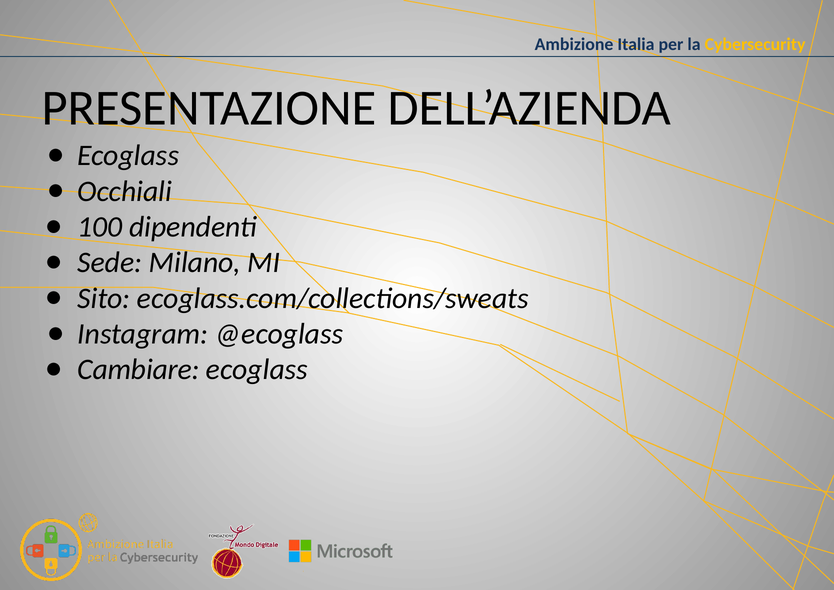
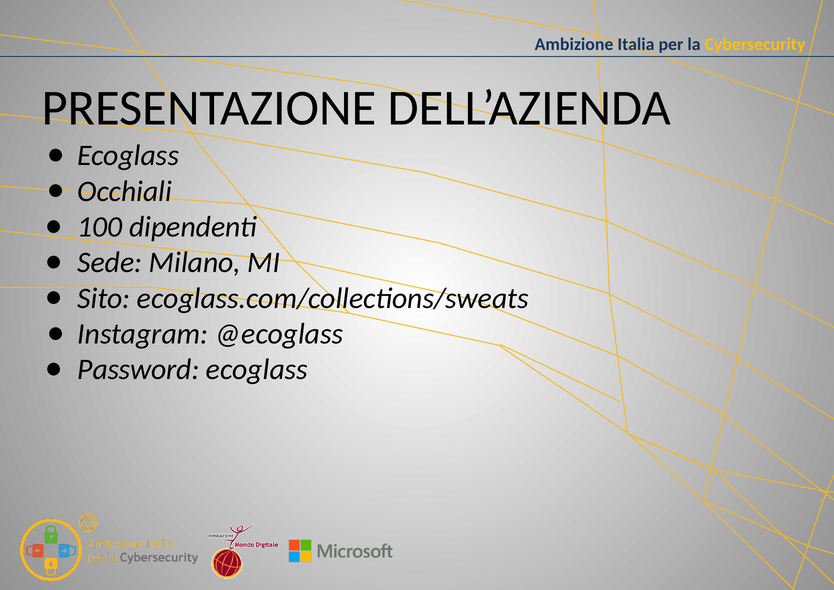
Cambiare: Cambiare -> Password (138, 370)
